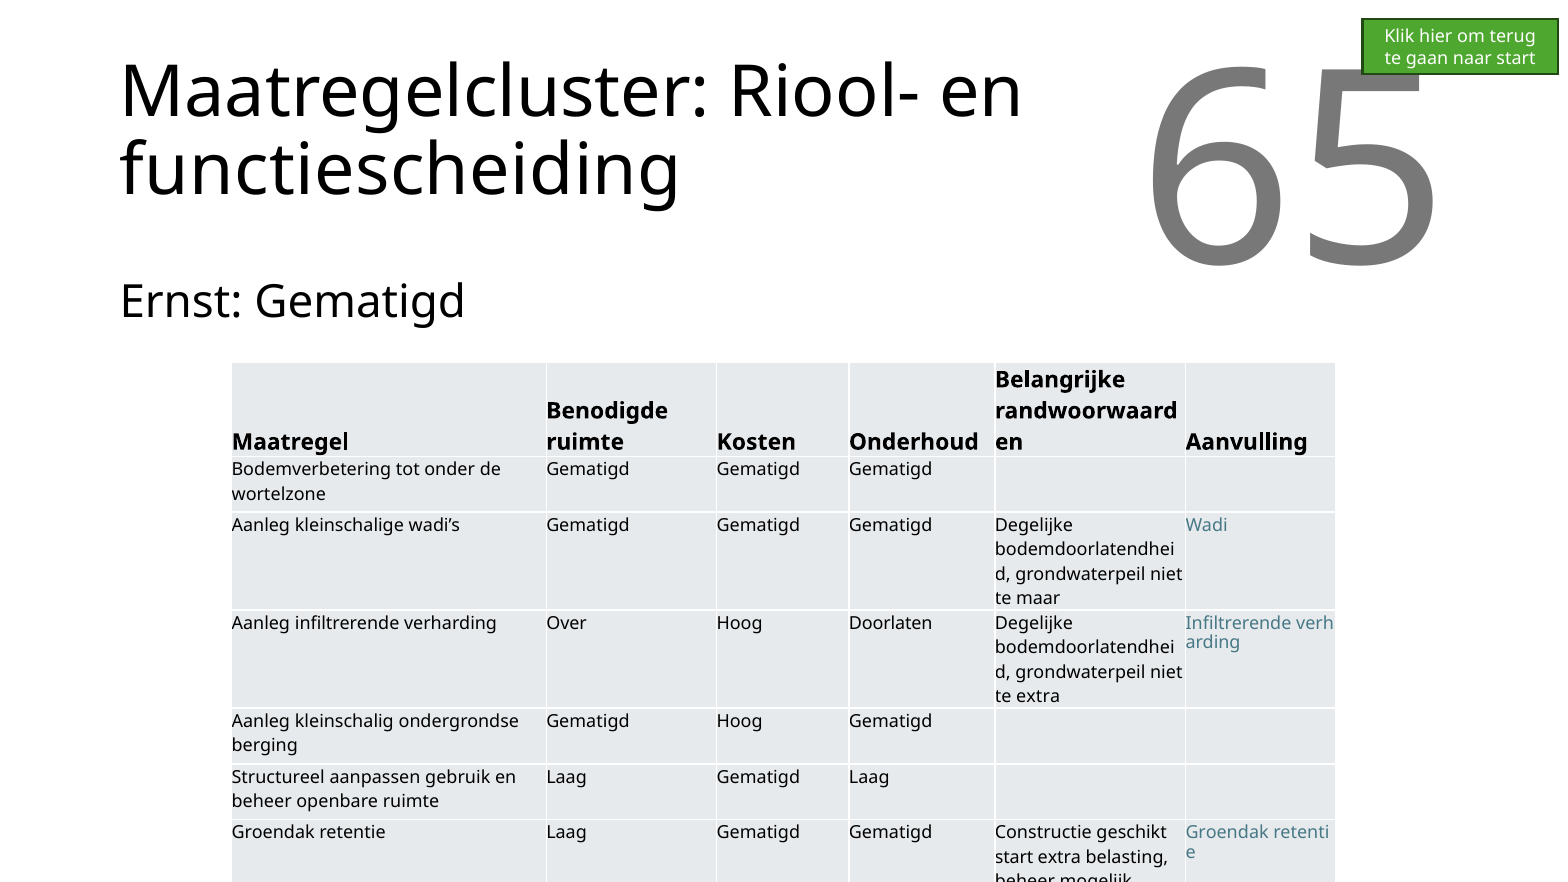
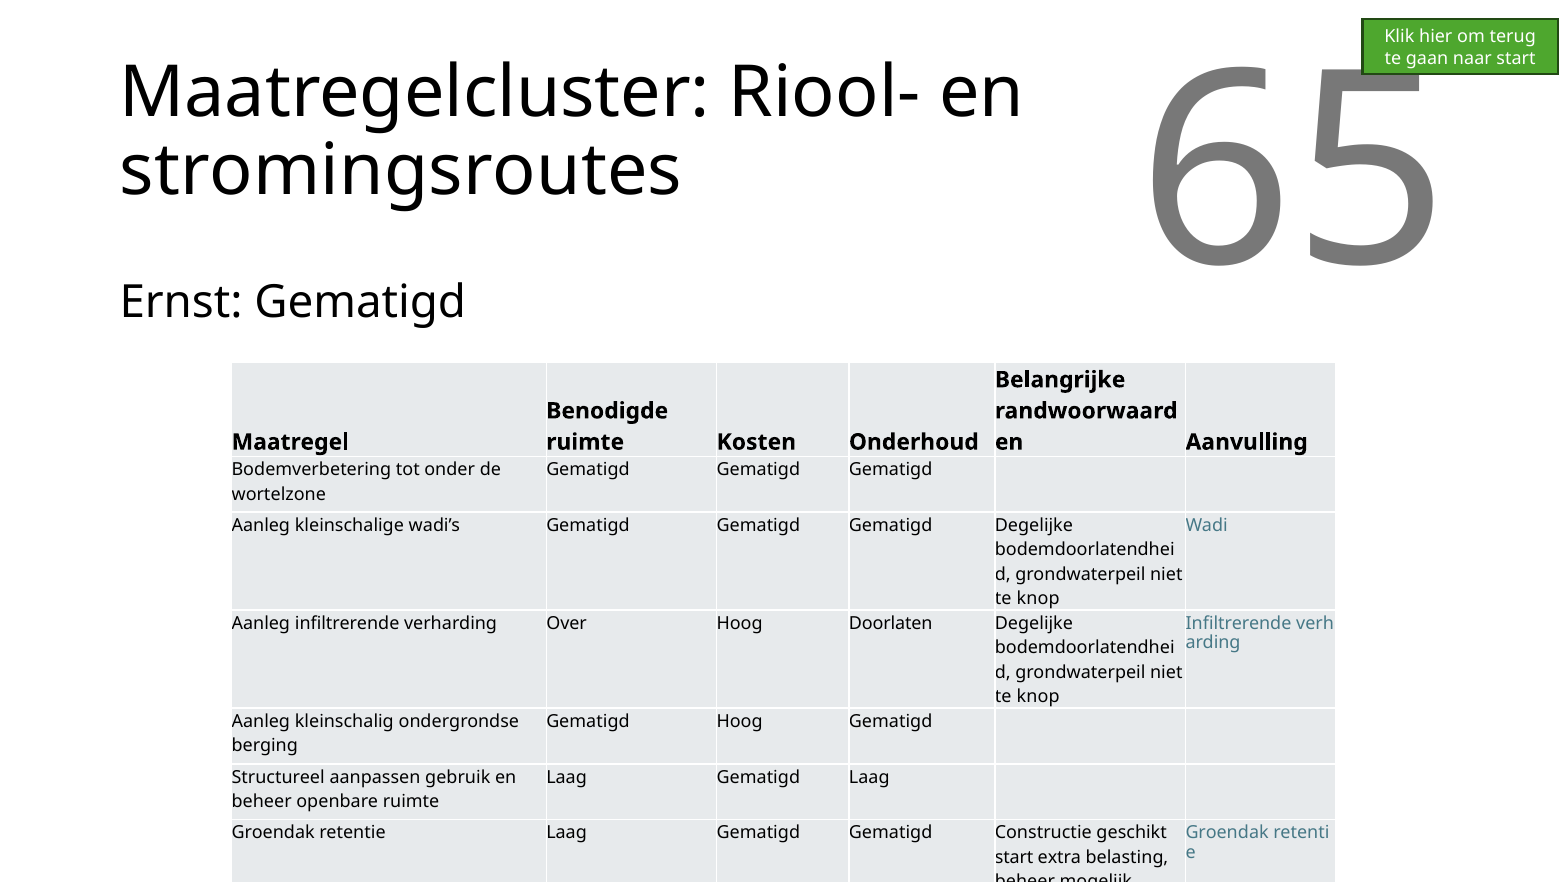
functiescheiding: functiescheiding -> stromingsroutes (401, 171)
maar: maar -> knop (1038, 599)
extra: extra -> knop (1038, 697)
